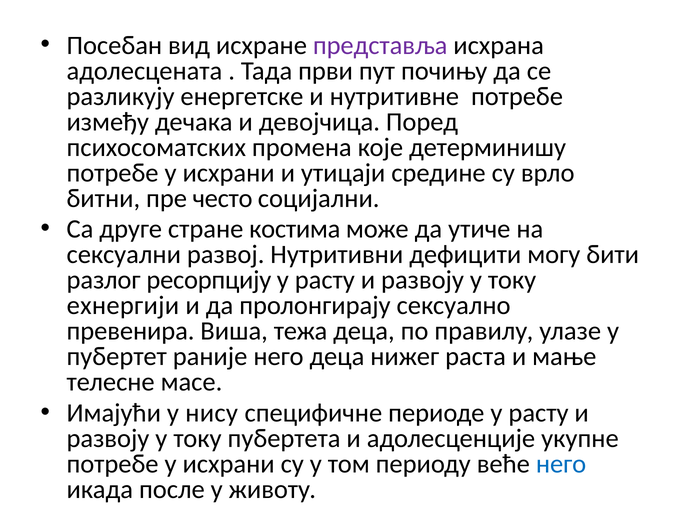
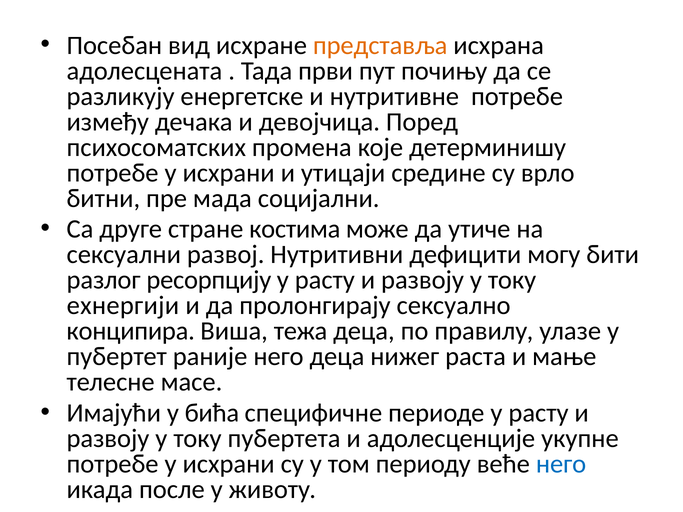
представља colour: purple -> orange (380, 45)
често: често -> мада (222, 198)
превенира: превенира -> конципира (131, 331)
нису: нису -> бића (212, 413)
